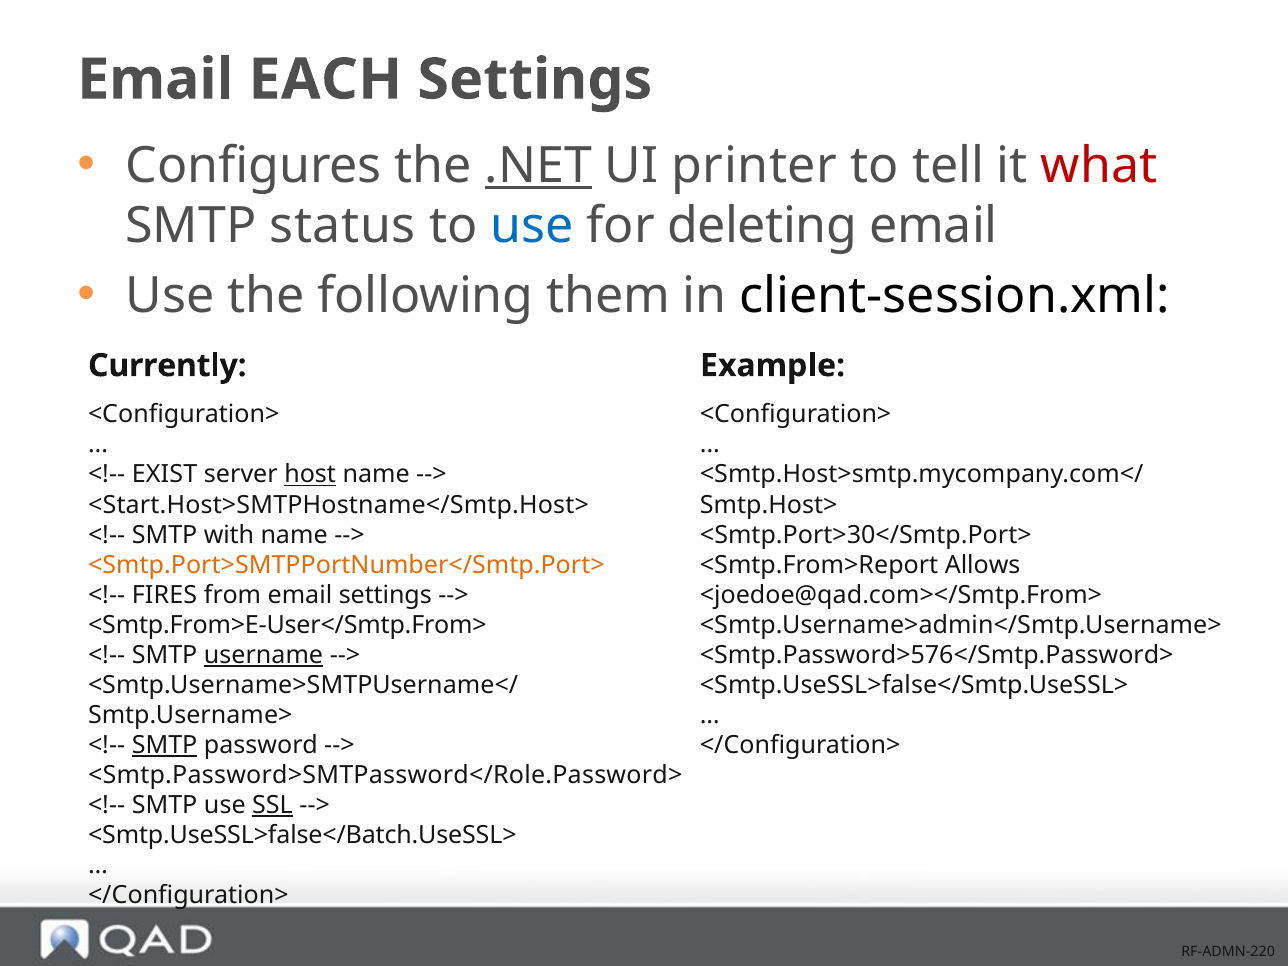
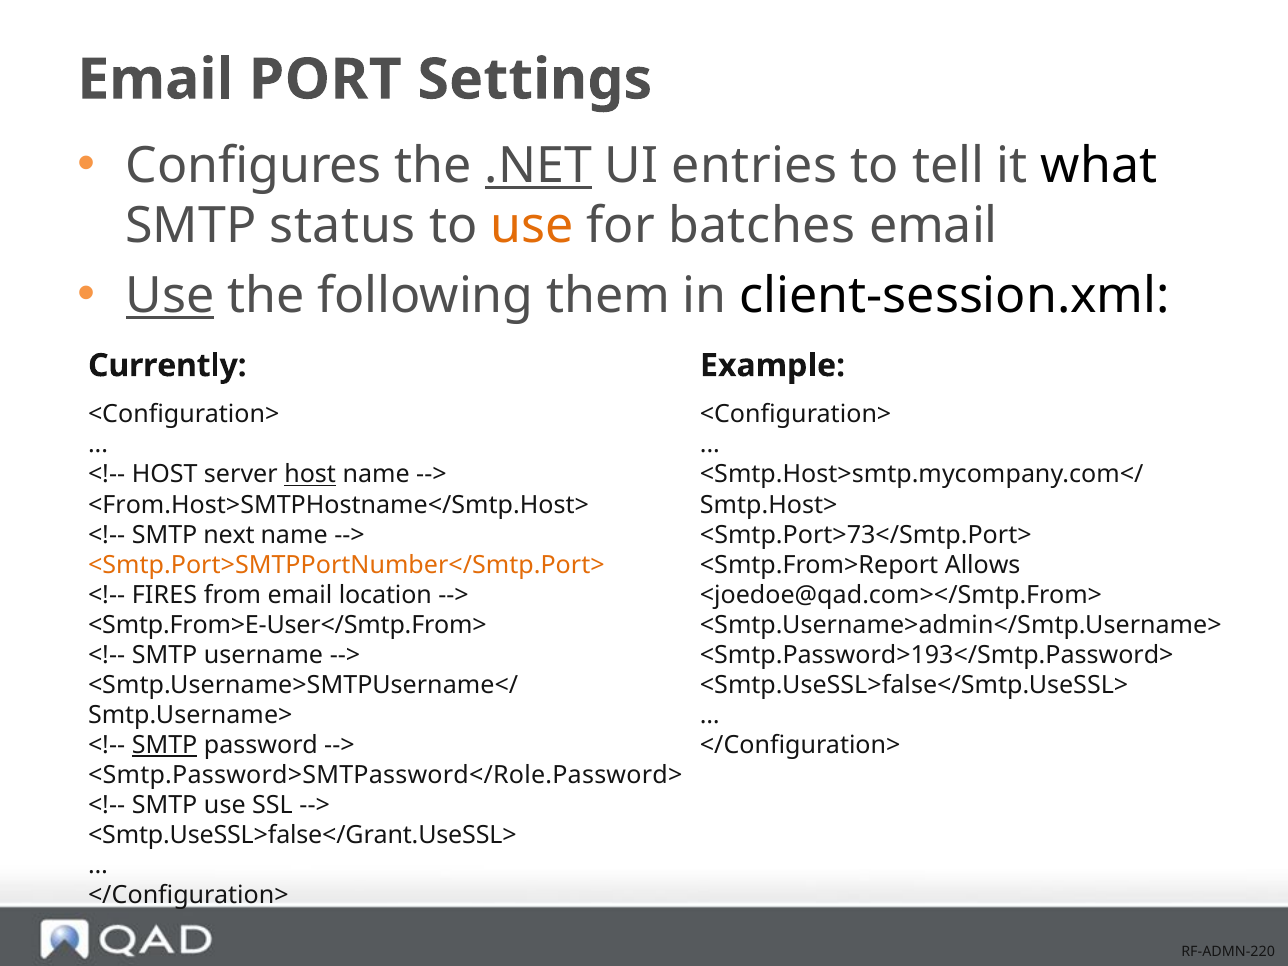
EACH: EACH -> PORT (325, 80)
printer: printer -> entries (754, 166)
what colour: red -> black (1099, 166)
use colour: blue -> orange (532, 226)
deleting: deleting -> batches (762, 226)
Use underline: none -> present (170, 296)
EXIST: EXIST -> HOST (165, 475)
<Start.Host>SMTPHostname</Smtp.Host>: <Start.Host>SMTPHostname</Smtp.Host> -> <From.Host>SMTPHostname</Smtp.Host> (339, 505)
with: with -> next (229, 535)
<Smtp.Port>30</Smtp.Port>: <Smtp.Port>30</Smtp.Port> -> <Smtp.Port>73</Smtp.Port> (866, 535)
email settings: settings -> location (385, 595)
username underline: present -> none (263, 655)
<Smtp.Password>576</Smtp.Password>: <Smtp.Password>576</Smtp.Password> -> <Smtp.Password>193</Smtp.Password> (937, 655)
SSL underline: present -> none (272, 805)
<Smtp.UseSSL>false</Batch.UseSSL>: <Smtp.UseSSL>false</Batch.UseSSL> -> <Smtp.UseSSL>false</Grant.UseSSL> (302, 836)
